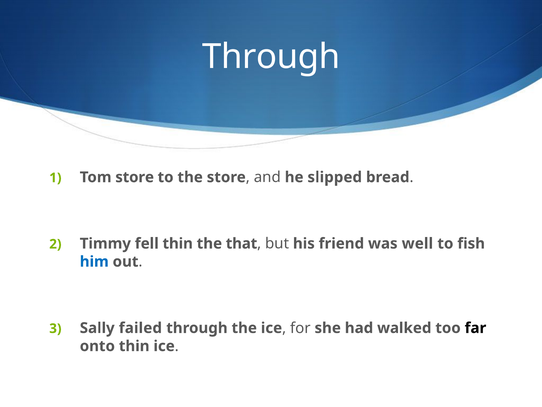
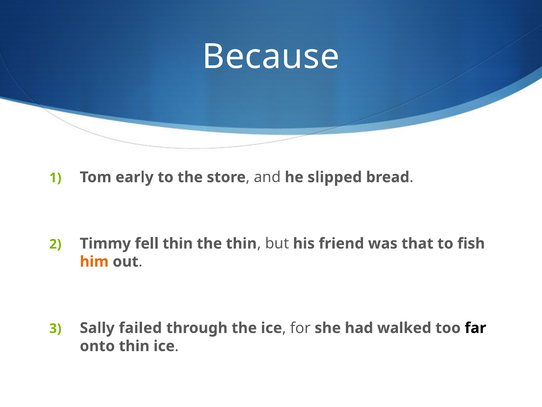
Through: Through -> Because (271, 57)
Tom store: store -> early (135, 177)
the that: that -> thin (241, 243)
well: well -> that (417, 243)
him colour: blue -> orange (94, 261)
